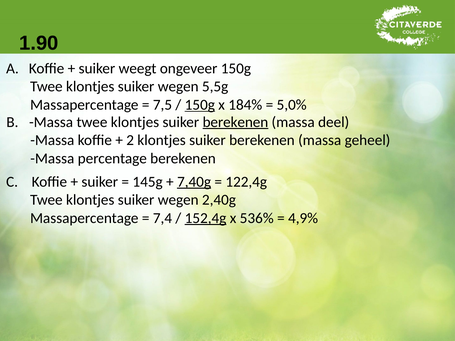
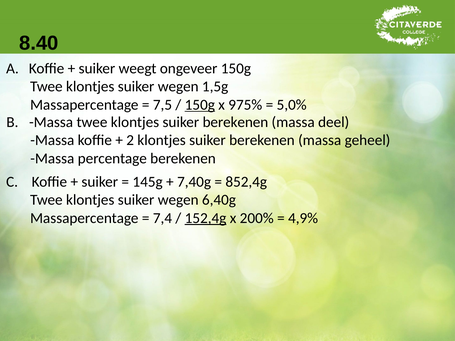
1.90: 1.90 -> 8.40 (39, 43)
5,5g: 5,5g -> 1,5g (215, 87)
184%: 184% -> 975% (245, 105)
berekenen underline: present -> none (235, 122)
7,40g underline: present -> none (194, 182)
122,4g: 122,4g -> 852,4g (246, 182)
2,40g: 2,40g -> 6,40g (219, 200)
536%: 536% -> 200% (257, 218)
